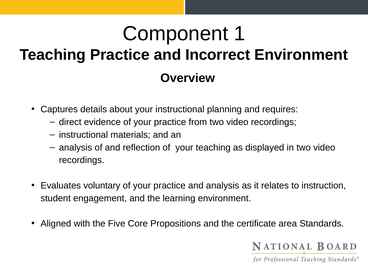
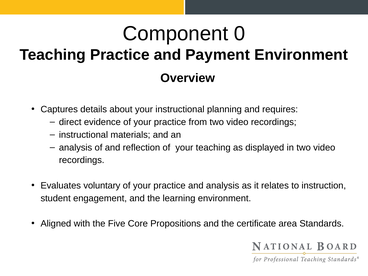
1: 1 -> 0 (240, 34)
Incorrect: Incorrect -> Payment (218, 55)
